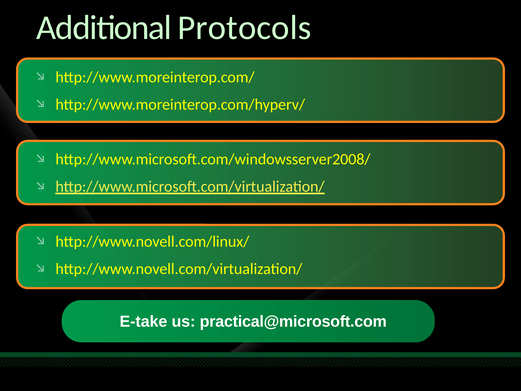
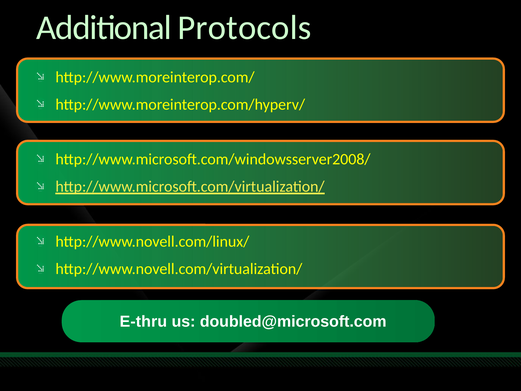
E-take: E-take -> E-thru (143, 322)
practical@microsoft.com: practical@microsoft.com -> doubled@microsoft.com (293, 322)
